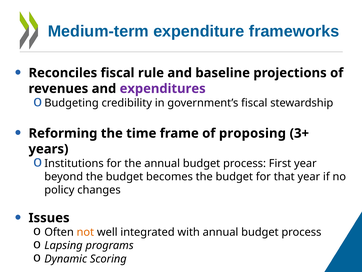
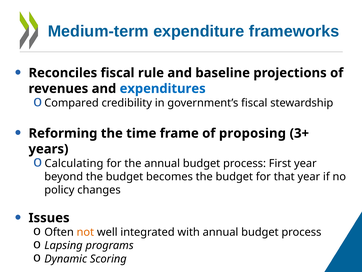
expenditures colour: purple -> blue (163, 88)
Budgeting: Budgeting -> Compared (72, 103)
Institutions: Institutions -> Calculating (74, 163)
